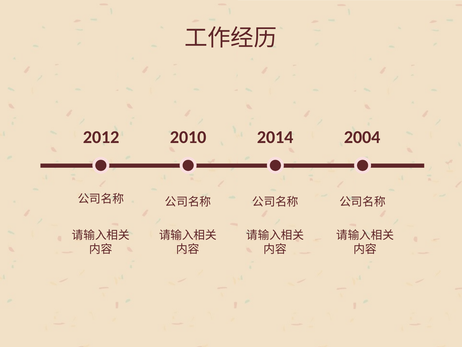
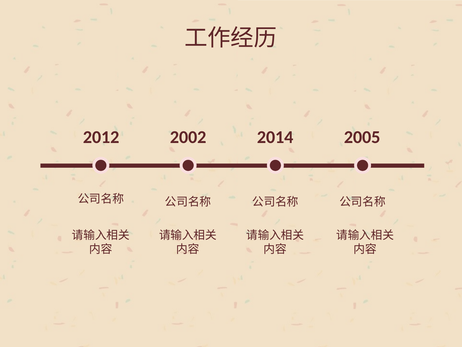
2010: 2010 -> 2002 (188, 137)
2004: 2004 -> 2005 (362, 137)
